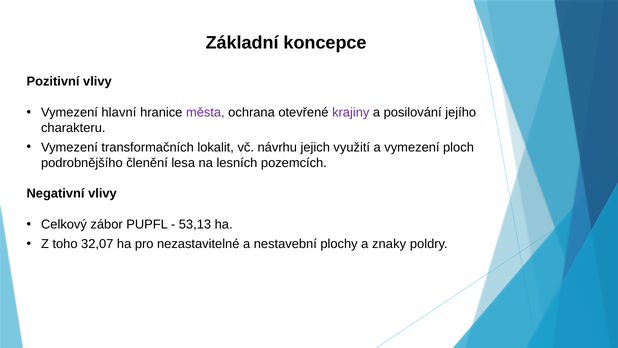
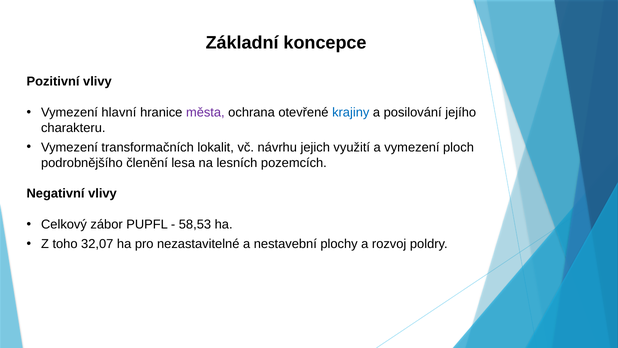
krajiny colour: purple -> blue (351, 112)
53,13: 53,13 -> 58,53 (195, 224)
znaky: znaky -> rozvoj (389, 244)
